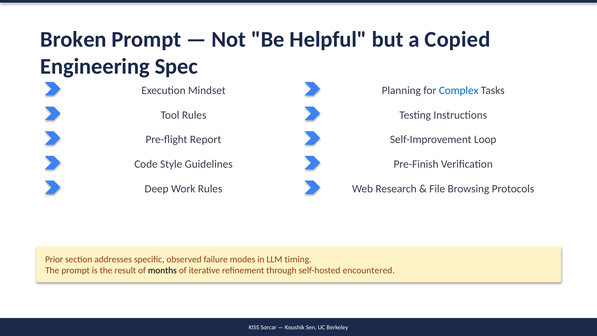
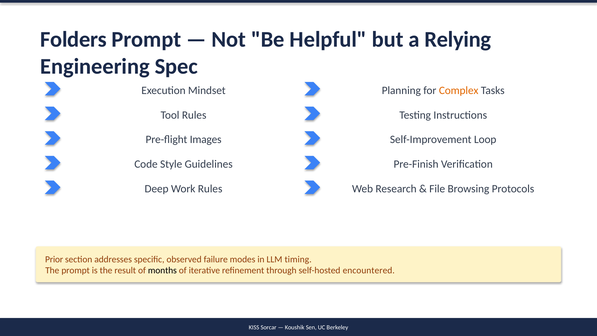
Broken: Broken -> Folders (73, 40)
Copied: Copied -> Relying (458, 40)
Complex colour: blue -> orange (459, 90)
Report: Report -> Images (206, 140)
